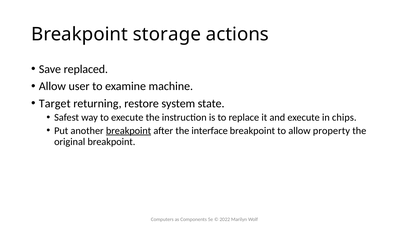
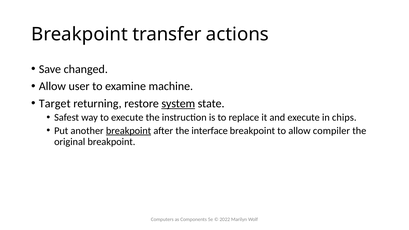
storage: storage -> transfer (167, 34)
replaced: replaced -> changed (86, 69)
system underline: none -> present (178, 103)
property: property -> compiler (331, 131)
